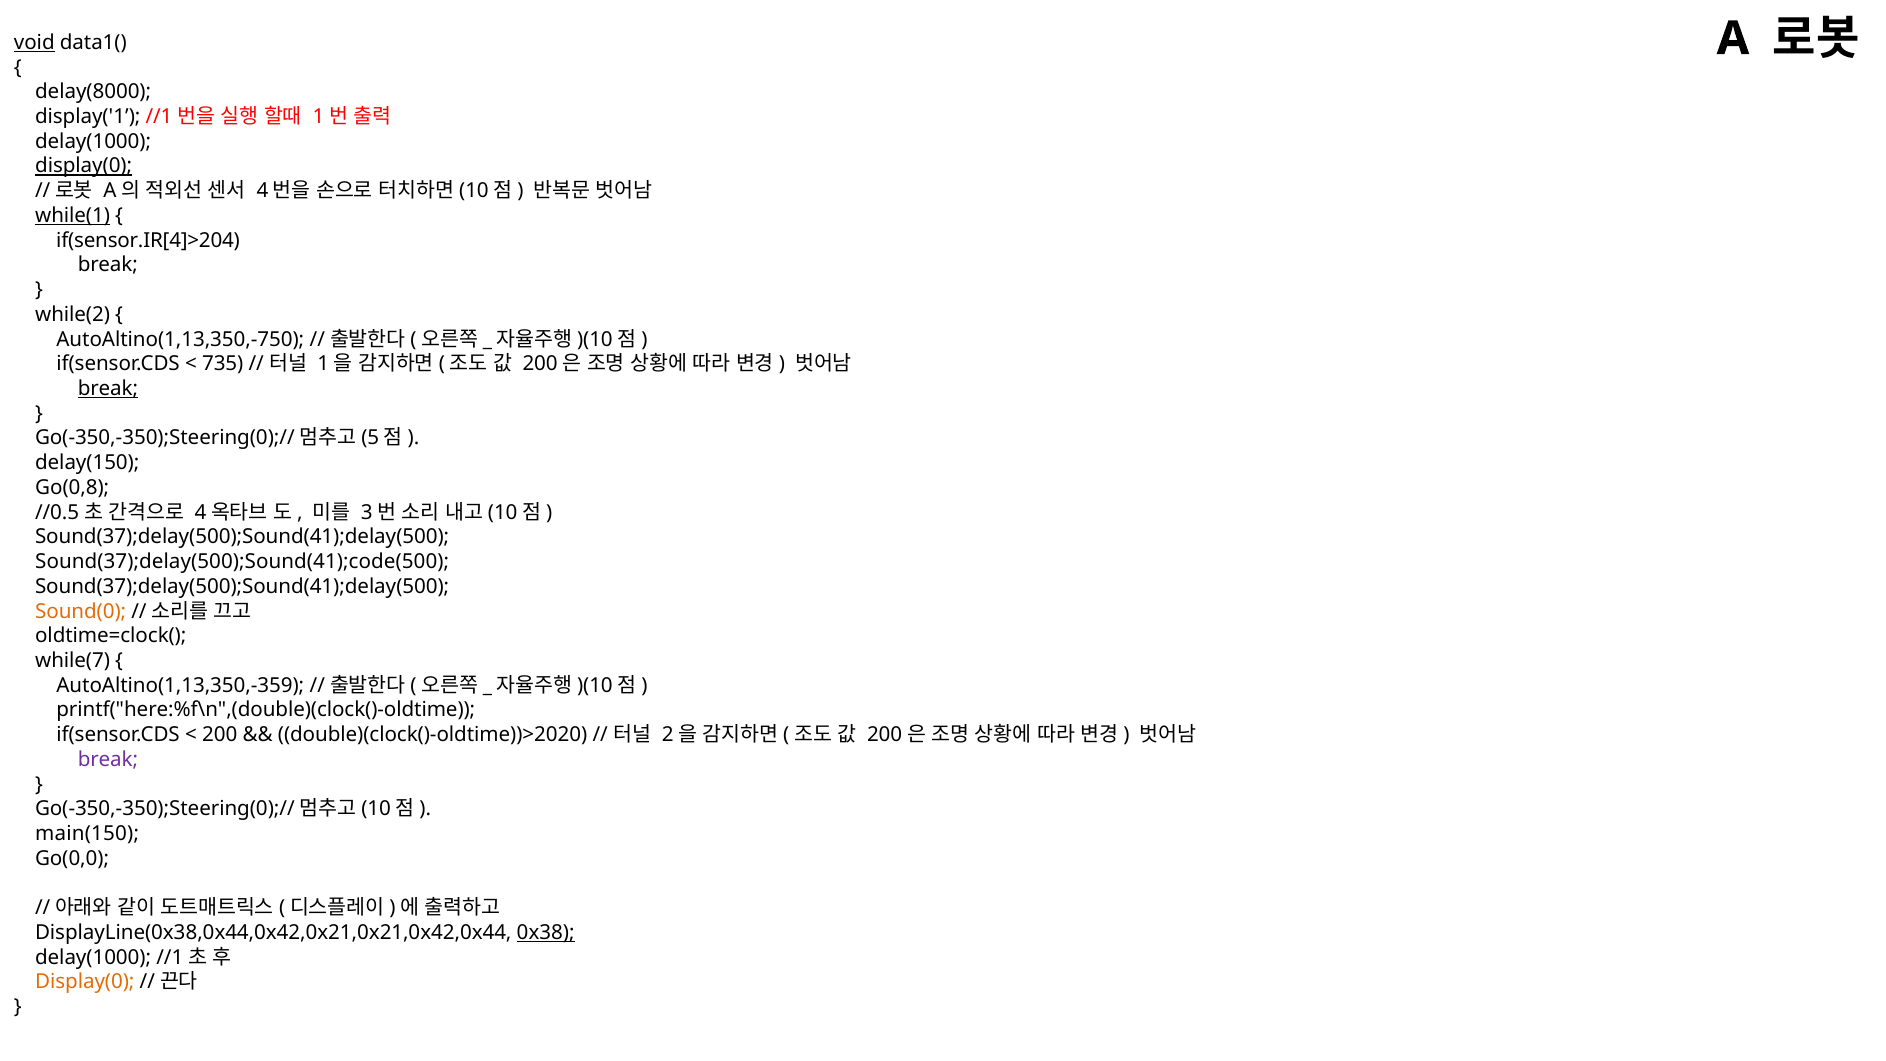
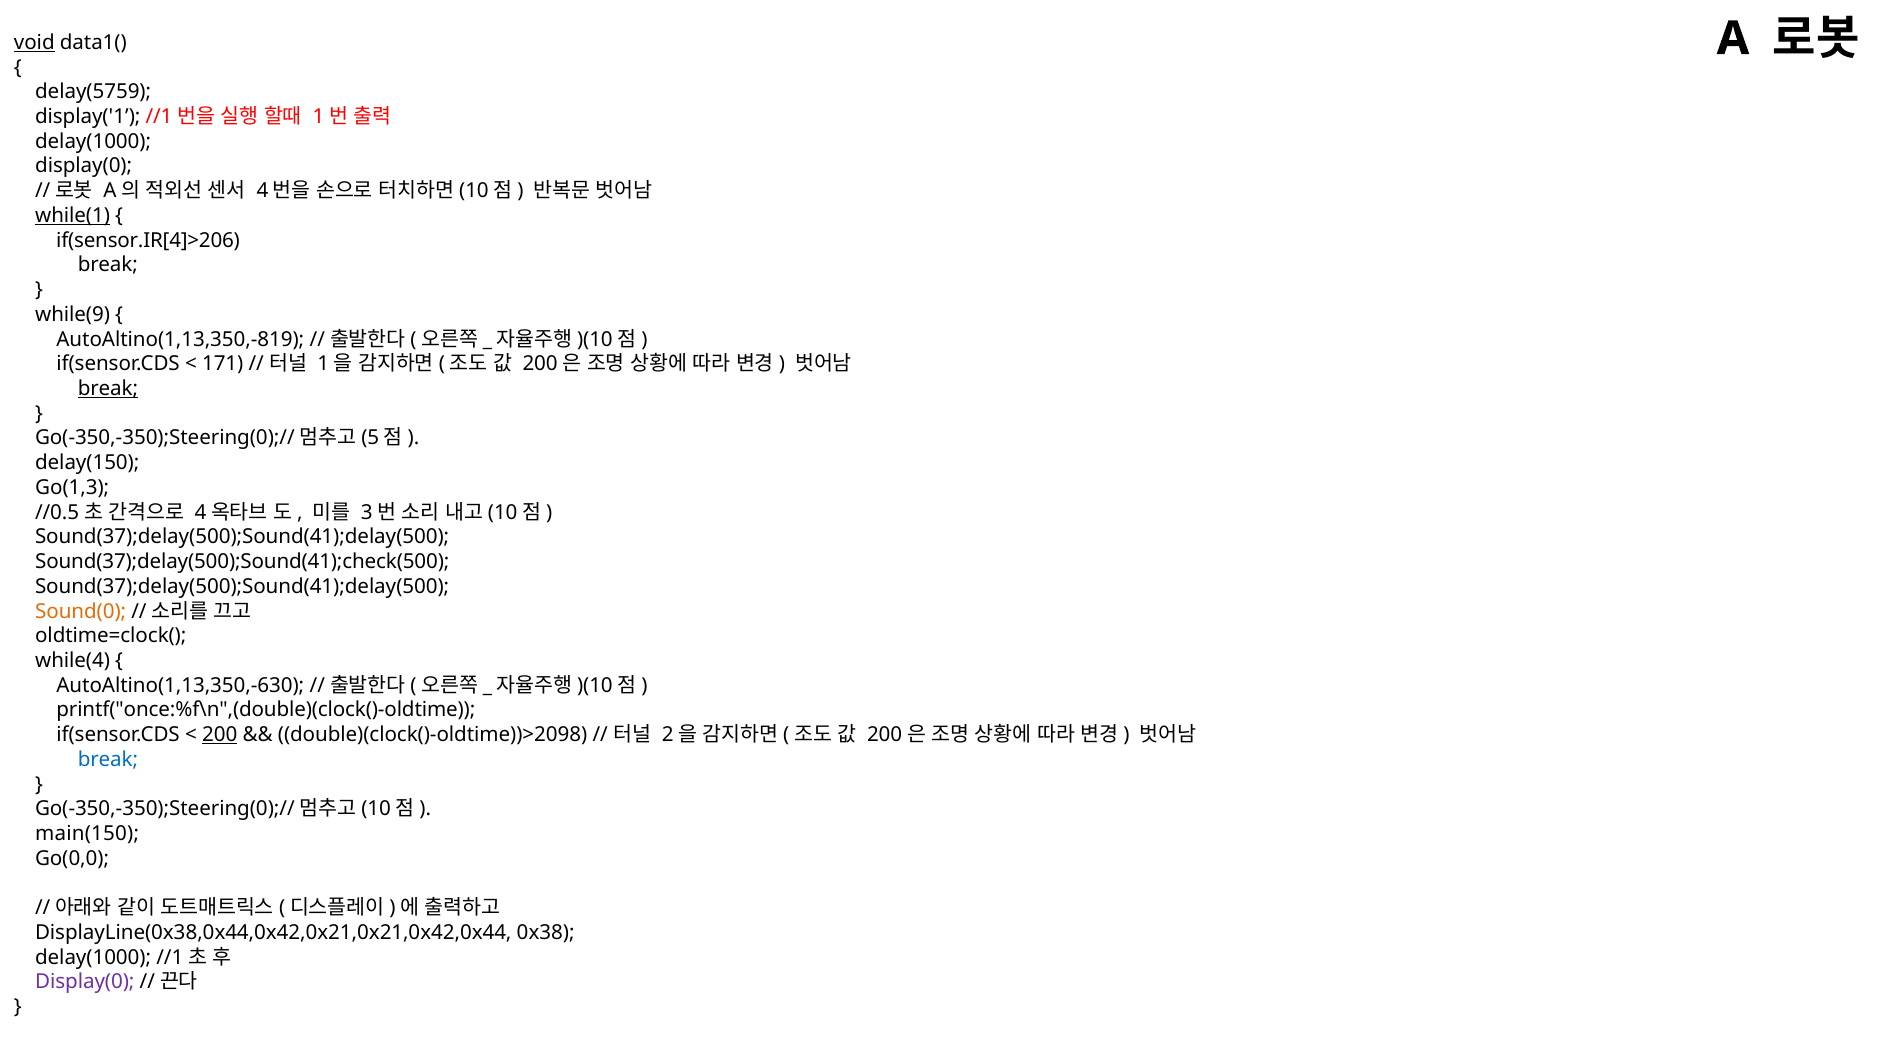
delay(8000: delay(8000 -> delay(5759 (93, 92)
display(0 underline: present -> none (84, 166)
if(sensor.IR[4]>204: if(sensor.IR[4]>204 -> if(sensor.IR[4]>206 (148, 240)
while(2: while(2 -> while(9 (73, 314)
AutoAltino(1,13,350,-750: AutoAltino(1,13,350,-750 -> AutoAltino(1,13,350,-819 (180, 339)
735: 735 -> 171 (223, 364)
Go(0,8: Go(0,8 -> Go(1,3 (72, 488)
Sound(37);delay(500);Sound(41);code(500: Sound(37);delay(500);Sound(41);code(500 -> Sound(37);delay(500);Sound(41);check(500 (242, 562)
while(7: while(7 -> while(4 (73, 661)
AutoAltino(1,13,350,-359: AutoAltino(1,13,350,-359 -> AutoAltino(1,13,350,-630 (180, 685)
printf("here:%f\n",(double)(clock()-oldtime: printf("here:%f\n",(double)(clock()-oldtime -> printf("once:%f\n",(double)(clock()-oldtime (266, 710)
200 underline: none -> present (220, 735)
double)(clock()-oldtime))>2020: double)(clock()-oldtime))>2020 -> double)(clock()-oldtime))>2098 (433, 735)
break colour: purple -> blue (108, 760)
0x38 underline: present -> none (546, 933)
Display(0 colour: orange -> purple (85, 982)
